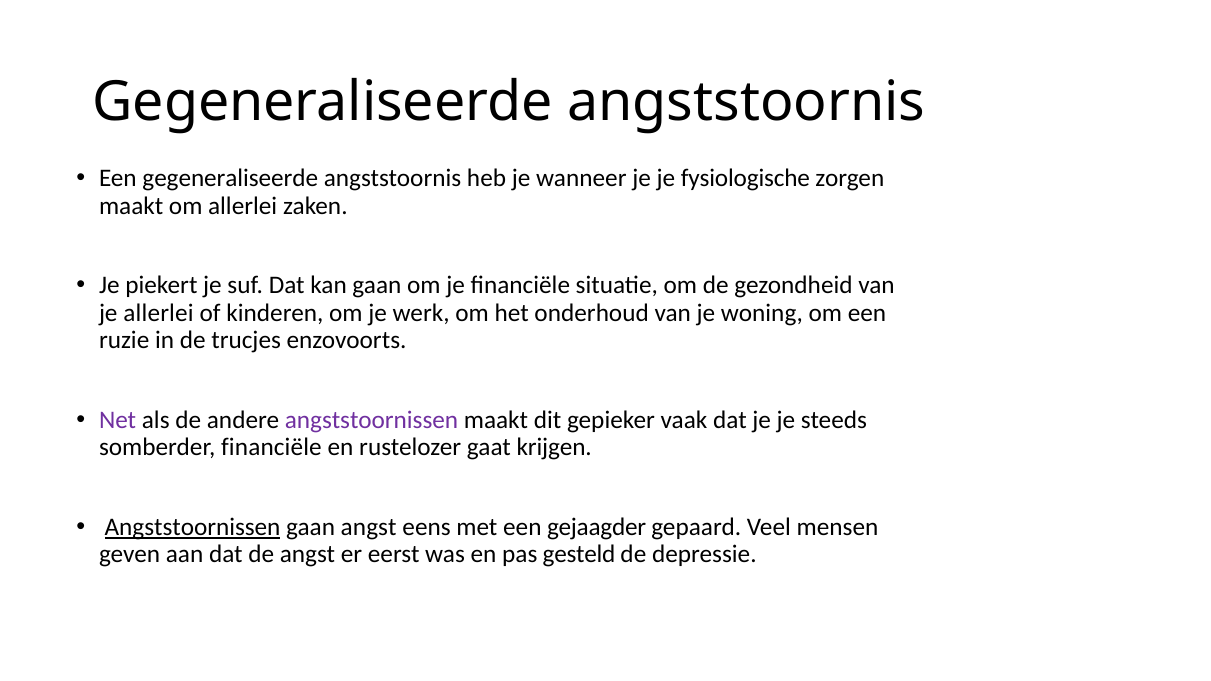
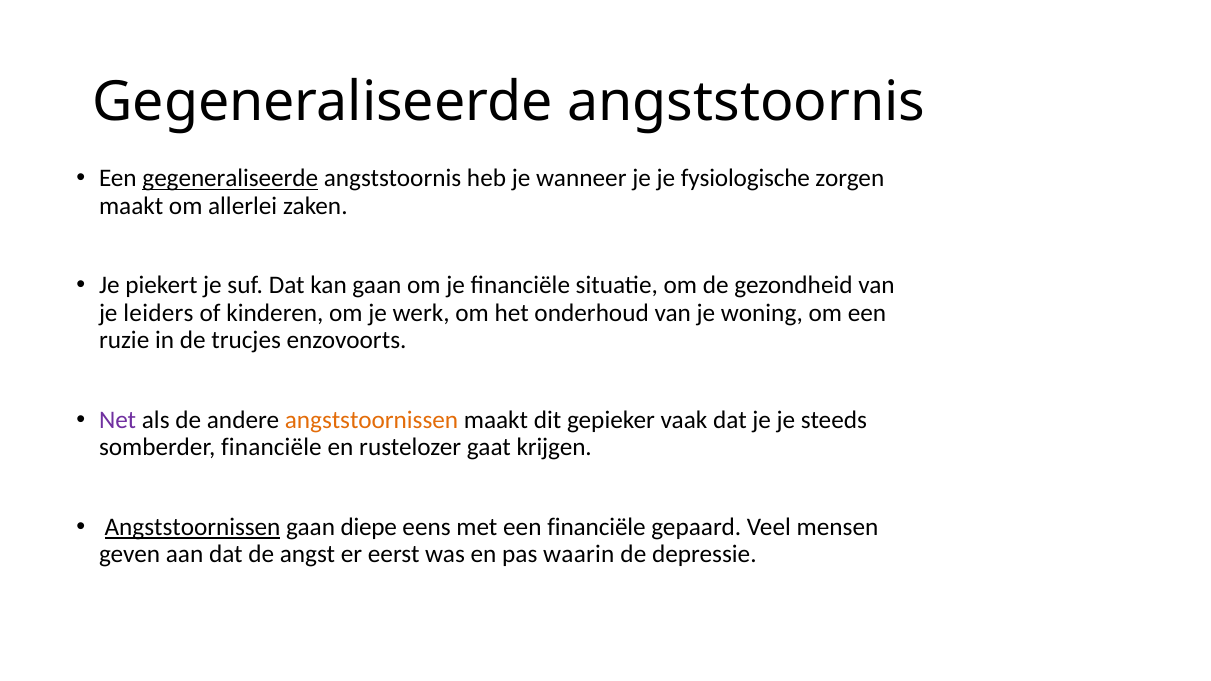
gegeneraliseerde underline: none -> present (230, 179)
je allerlei: allerlei -> leiders (158, 313)
angststoornissen colour: purple -> orange (372, 420)
gaan angst: angst -> diepe (369, 527)
een gejaagder: gejaagder -> financiële (597, 527)
gesteld: gesteld -> waarin (579, 554)
